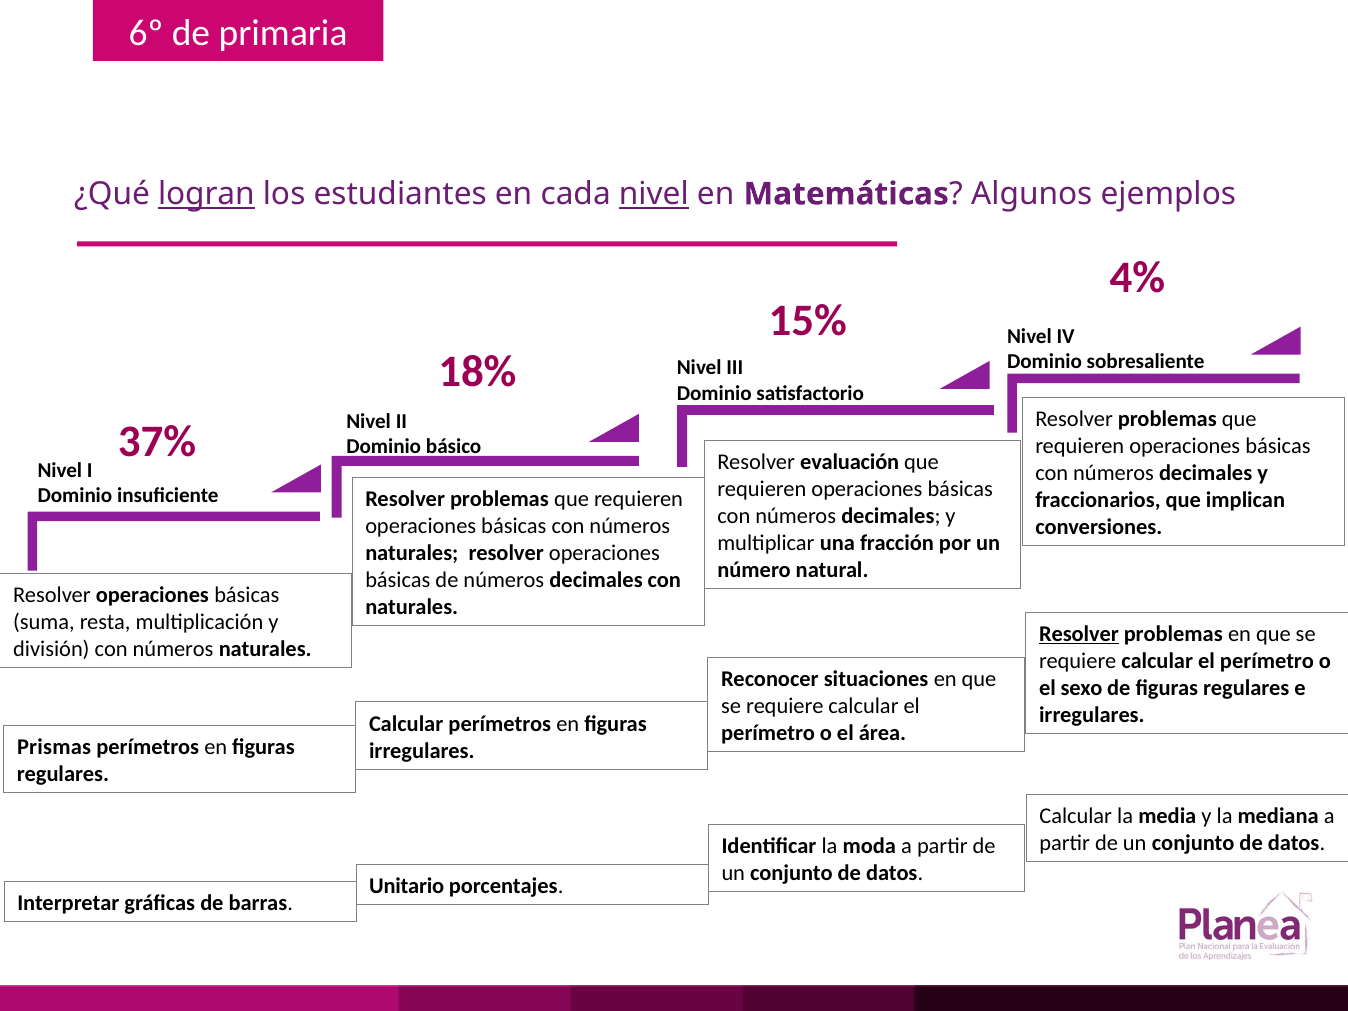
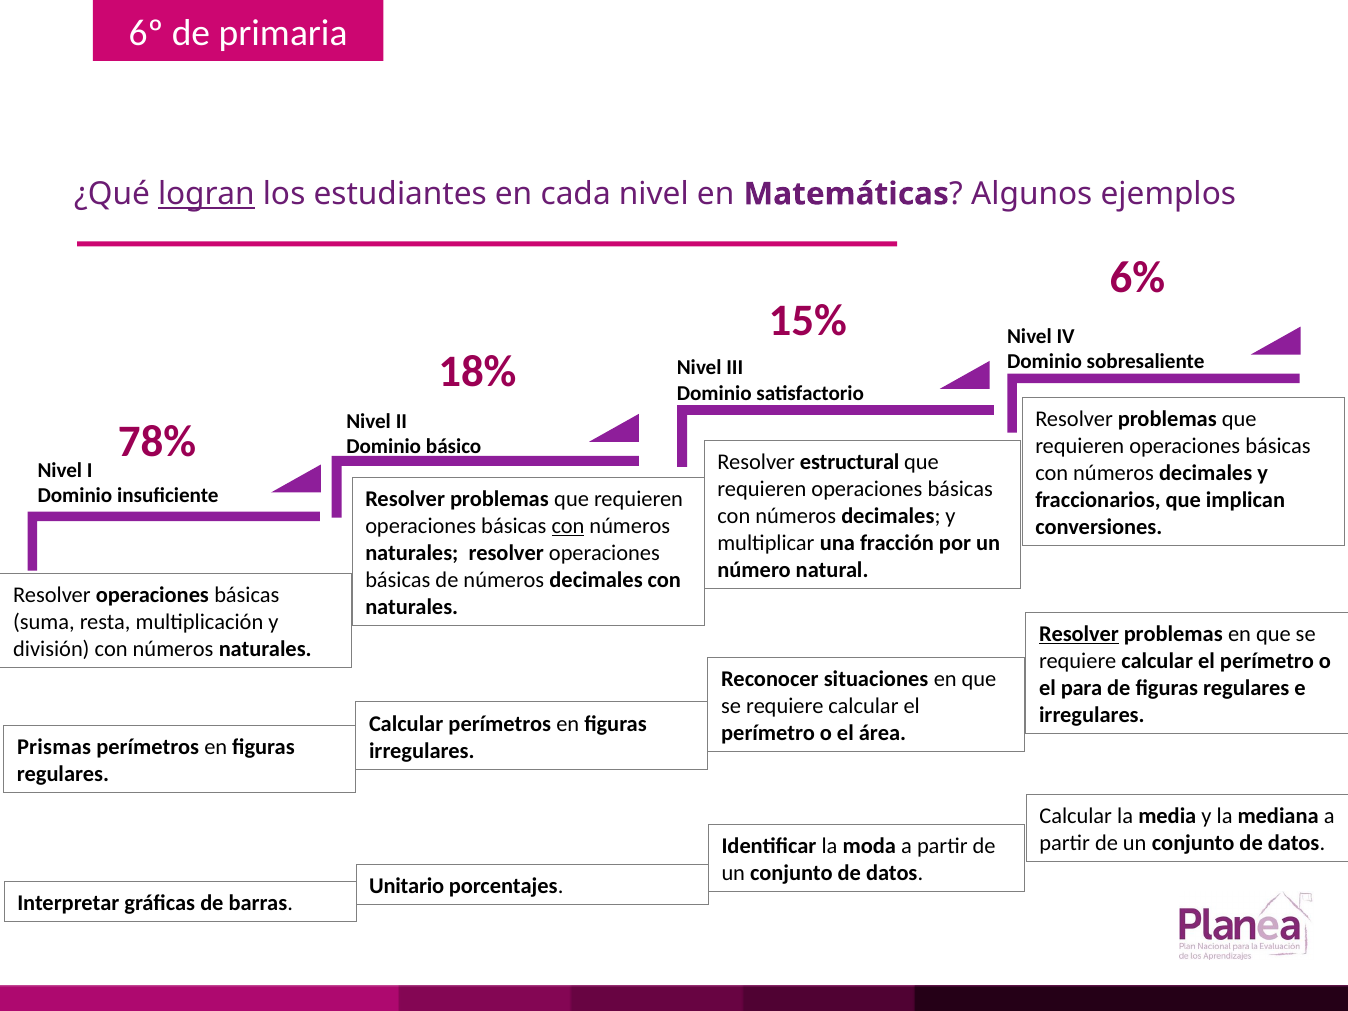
nivel underline: present -> none (654, 194)
4%: 4% -> 6% (1137, 278)
37%: 37% -> 78% (157, 442)
evaluación: evaluación -> estructural (850, 462)
con underline: none -> present (568, 526)
sexo: sexo -> para (1082, 688)
